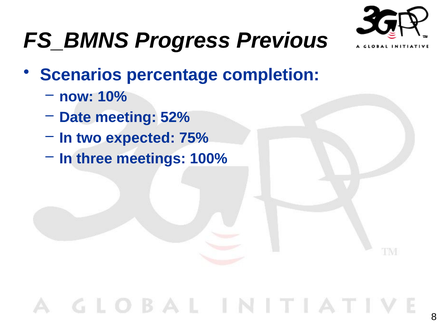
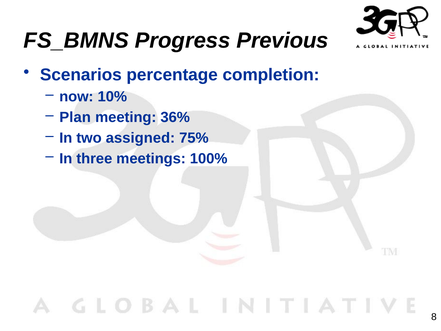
Date: Date -> Plan (75, 117)
52%: 52% -> 36% (175, 117)
expected: expected -> assigned (140, 138)
